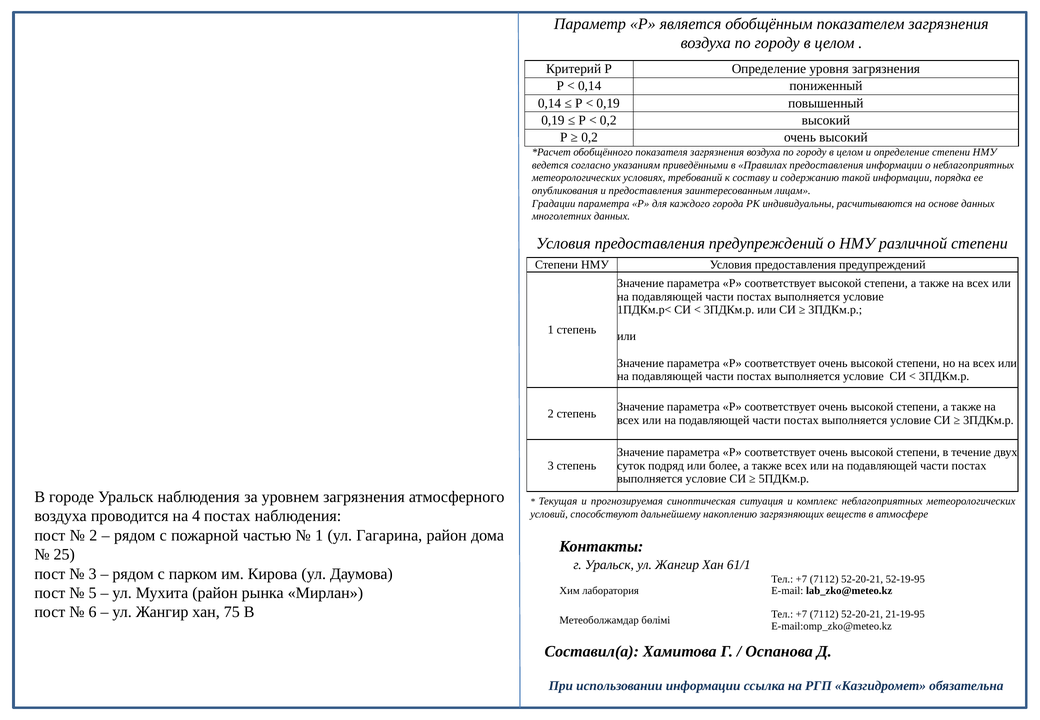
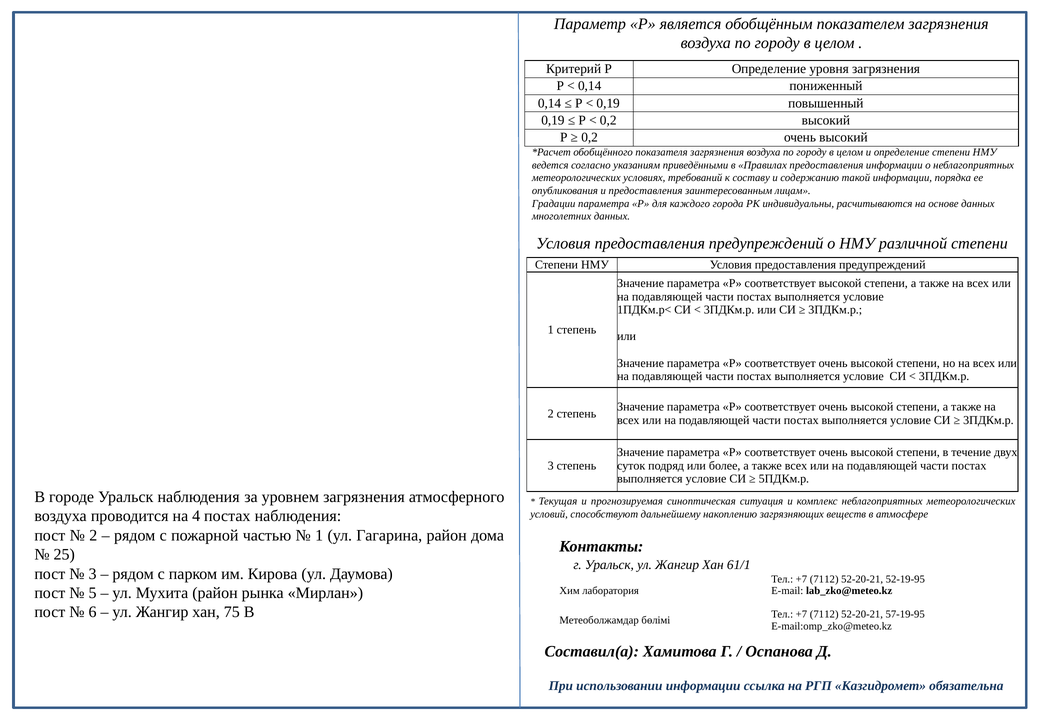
21-19-95: 21-19-95 -> 57-19-95 (905, 614)
